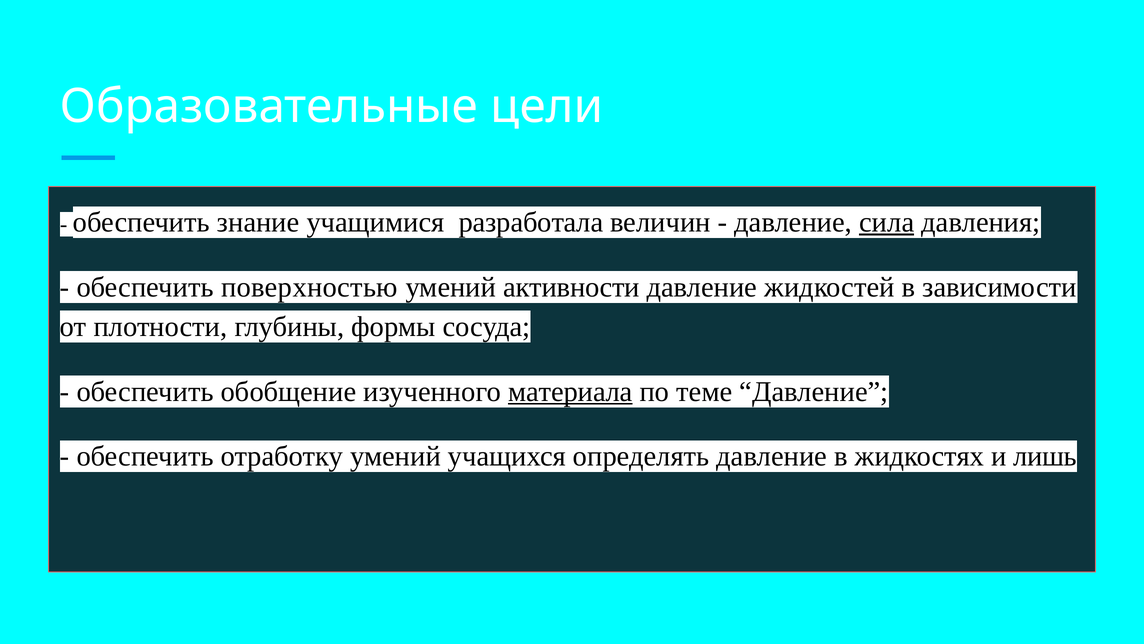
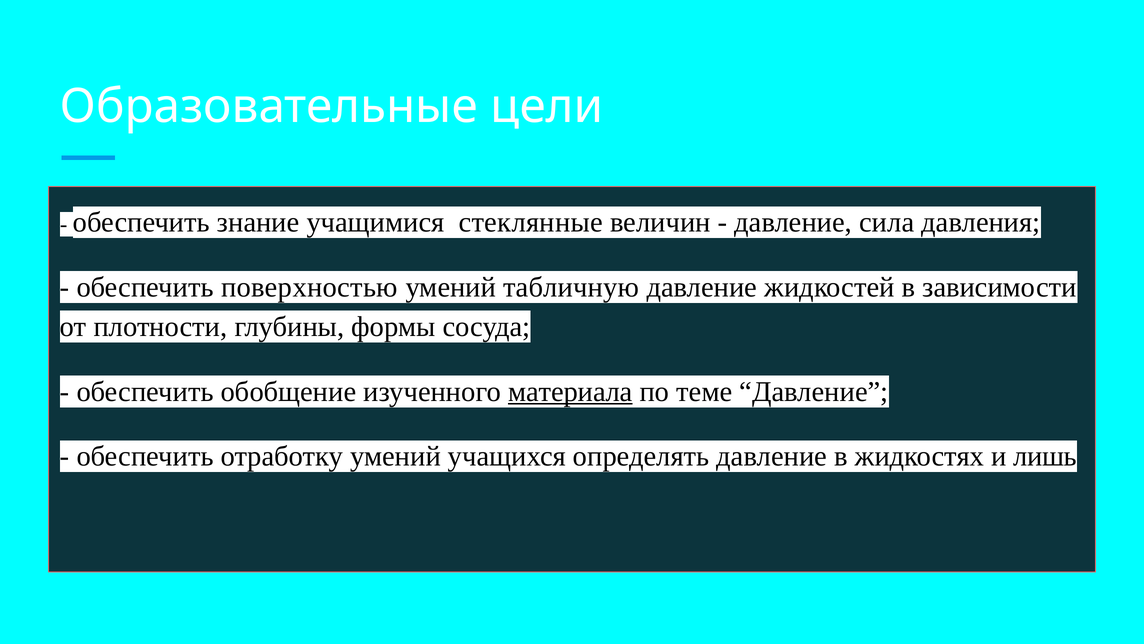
разработала: разработала -> стеклянные (531, 222)
сила underline: present -> none (887, 222)
активности: активности -> табличную (571, 287)
